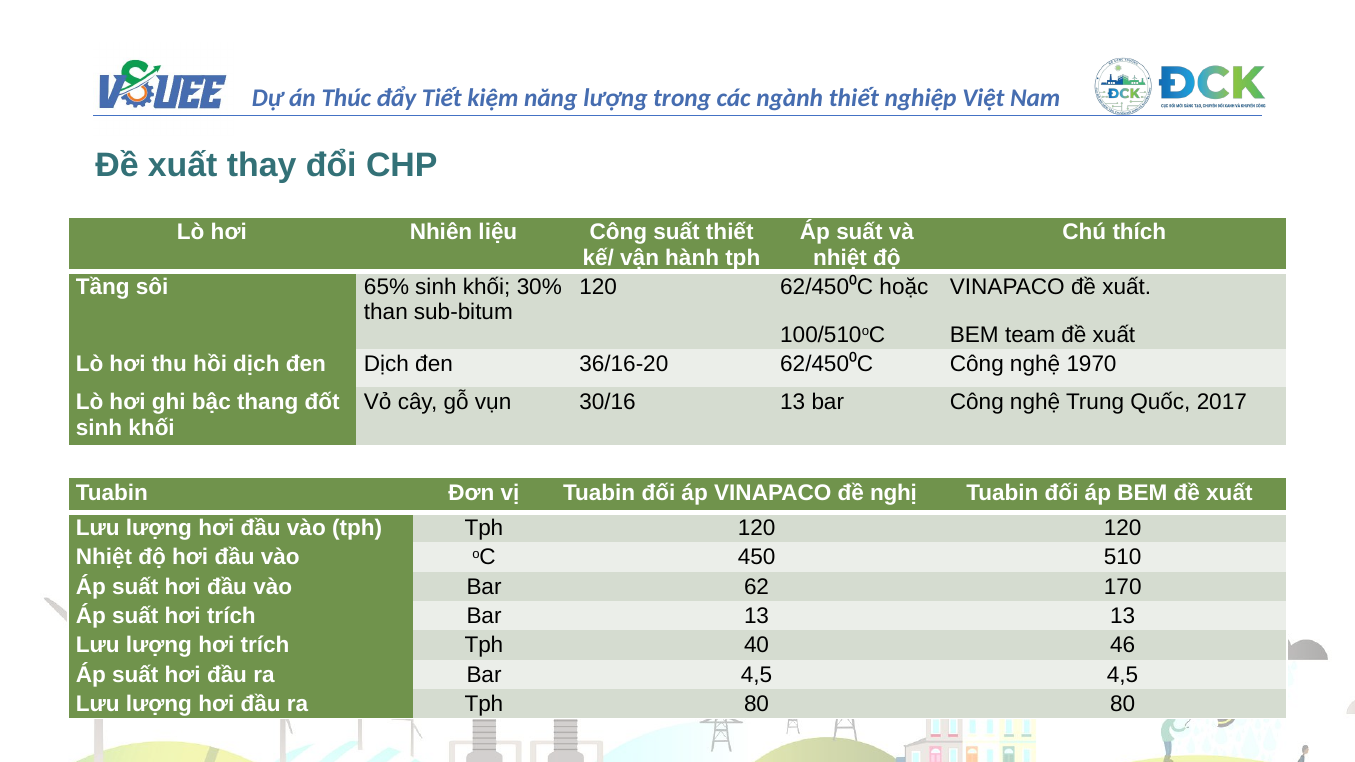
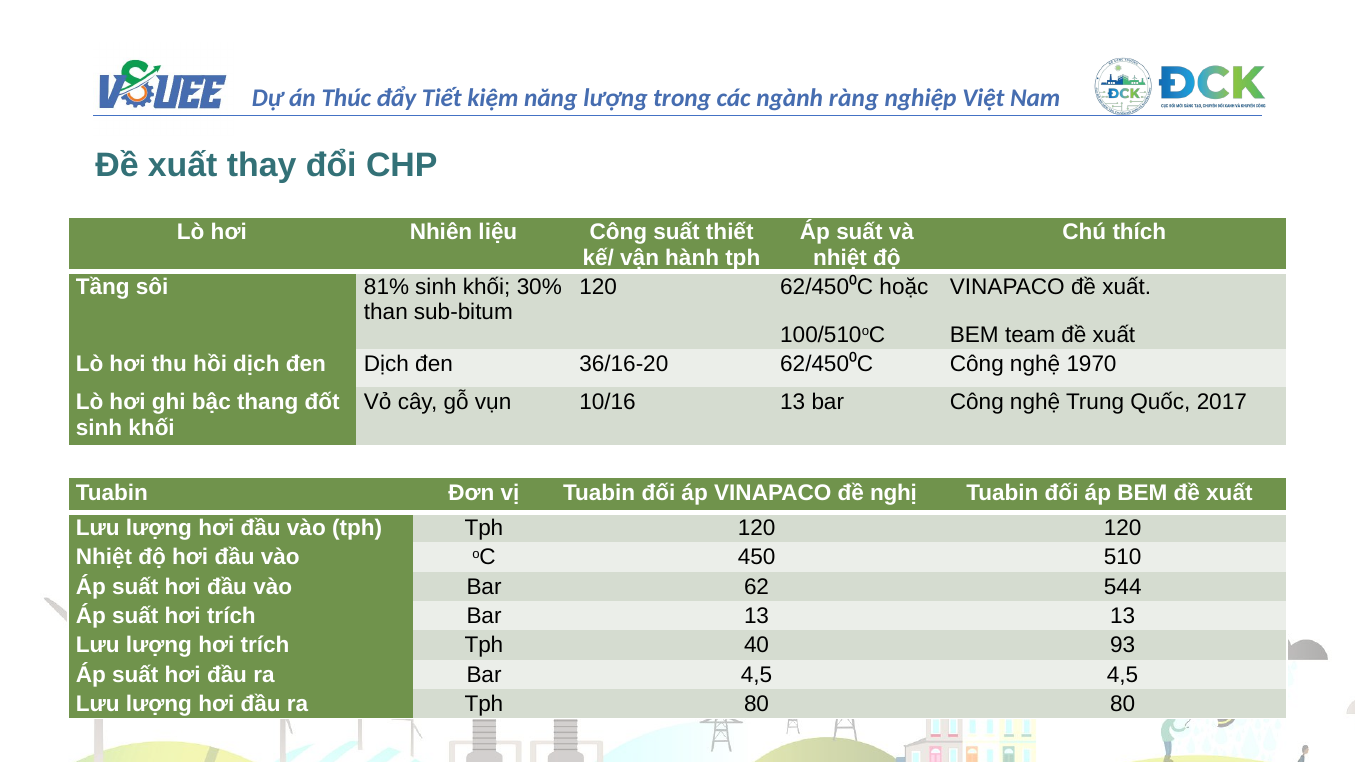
thiết: thiết -> ràng (854, 98)
65%: 65% -> 81% (387, 287)
30/16: 30/16 -> 10/16 (608, 402)
170: 170 -> 544 (1123, 587)
46: 46 -> 93 (1123, 646)
